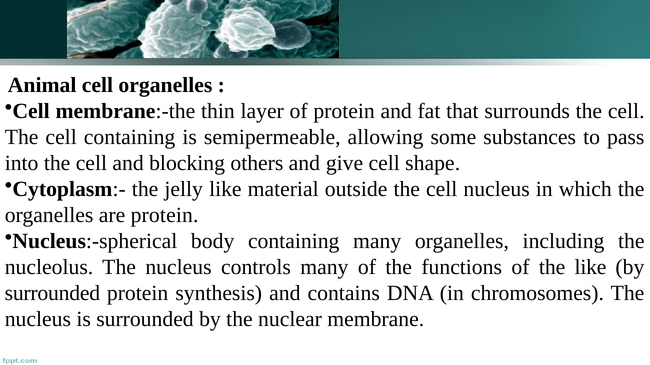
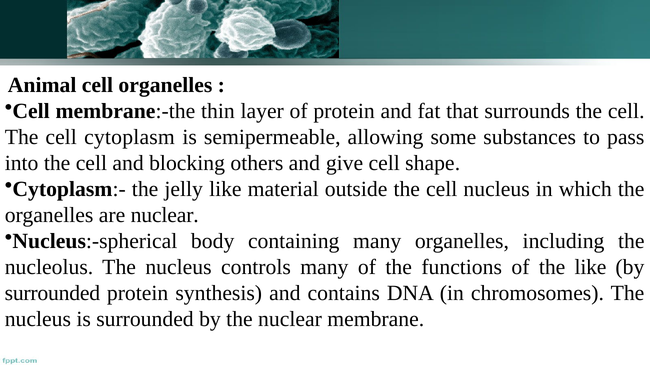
cell containing: containing -> cytoplasm (129, 137)
are protein: protein -> nuclear (165, 215)
